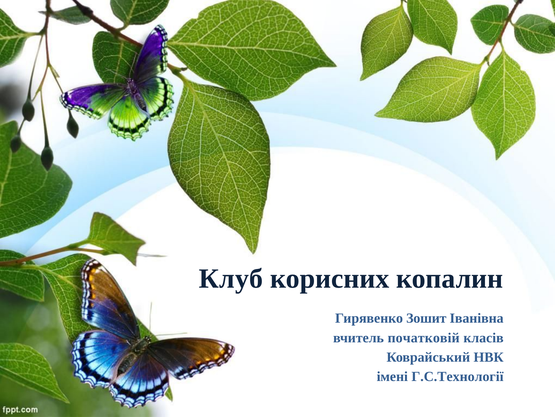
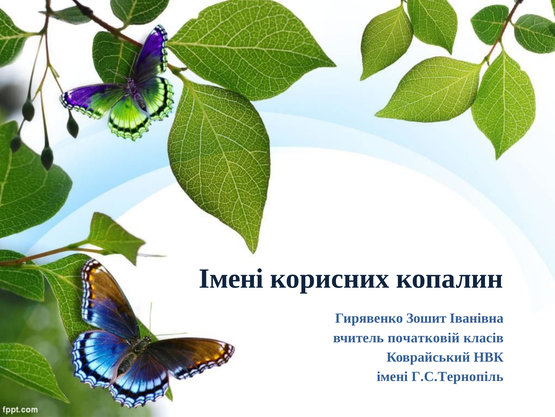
Клуб: Клуб -> Імені (231, 278)
Г.С.Технології: Г.С.Технології -> Г.С.Тернопіль (457, 376)
